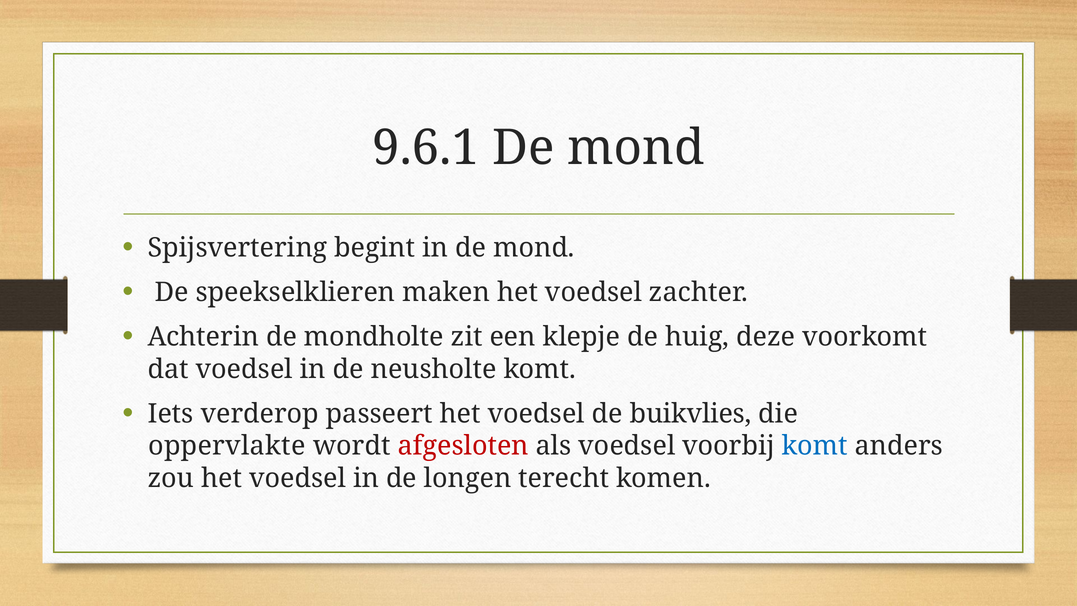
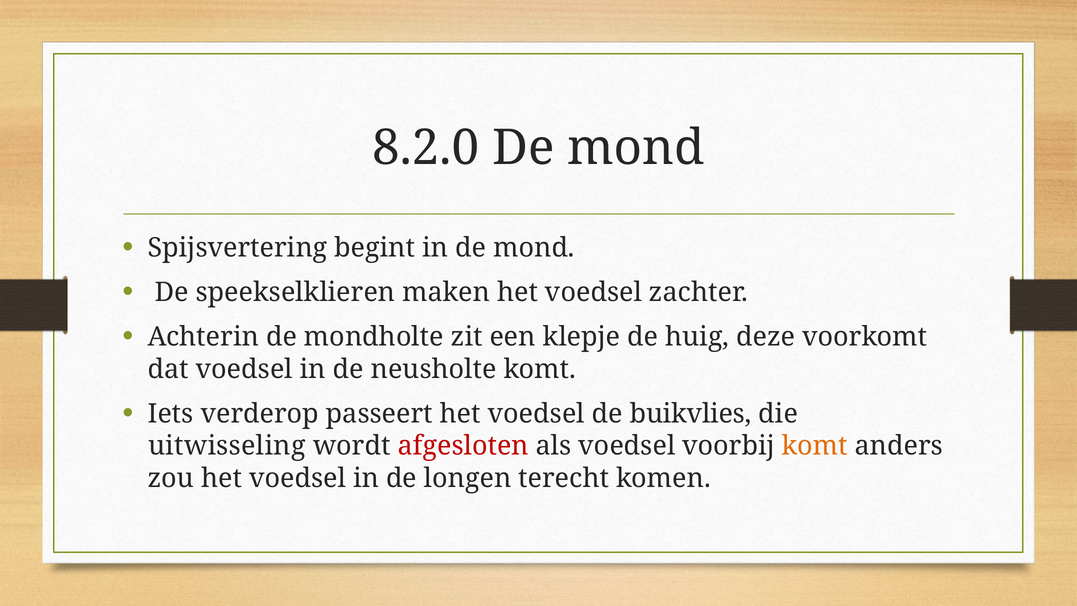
9.6.1: 9.6.1 -> 8.2.0 (426, 148)
oppervlakte: oppervlakte -> uitwisseling (227, 446)
komt colour: blue -> orange (815, 446)
